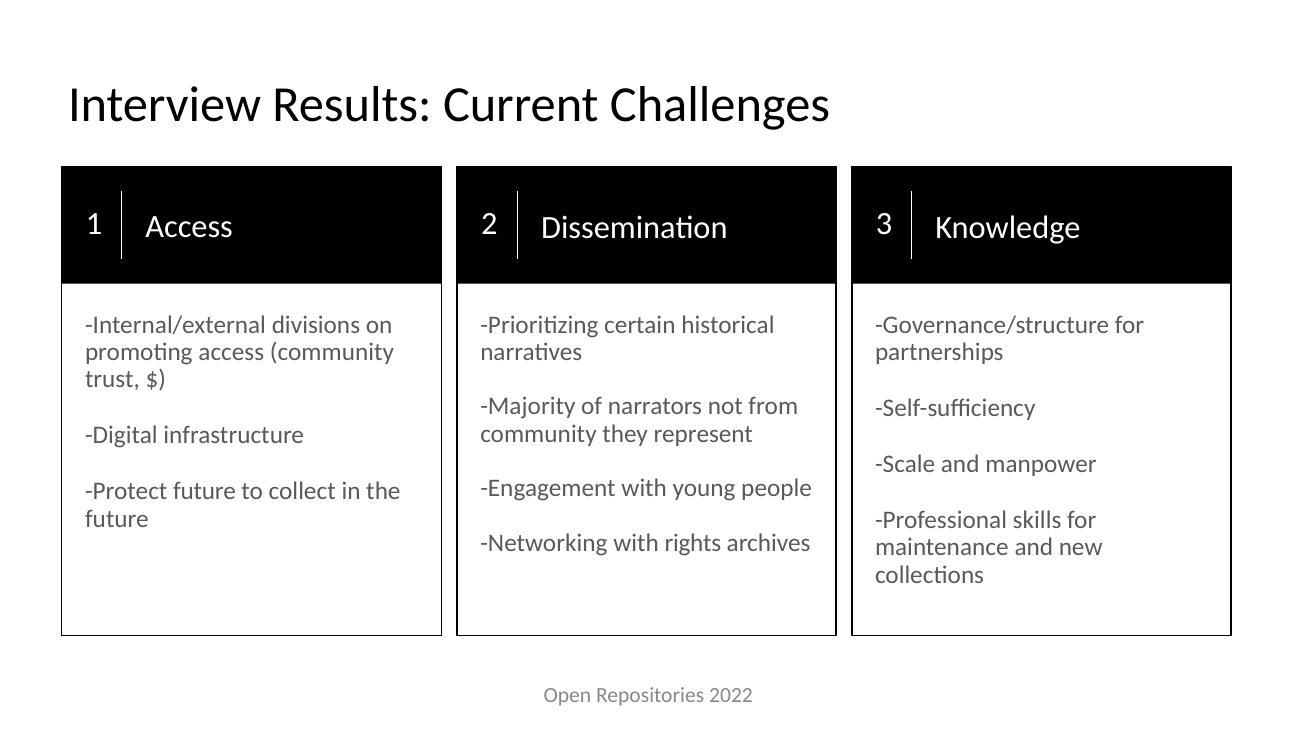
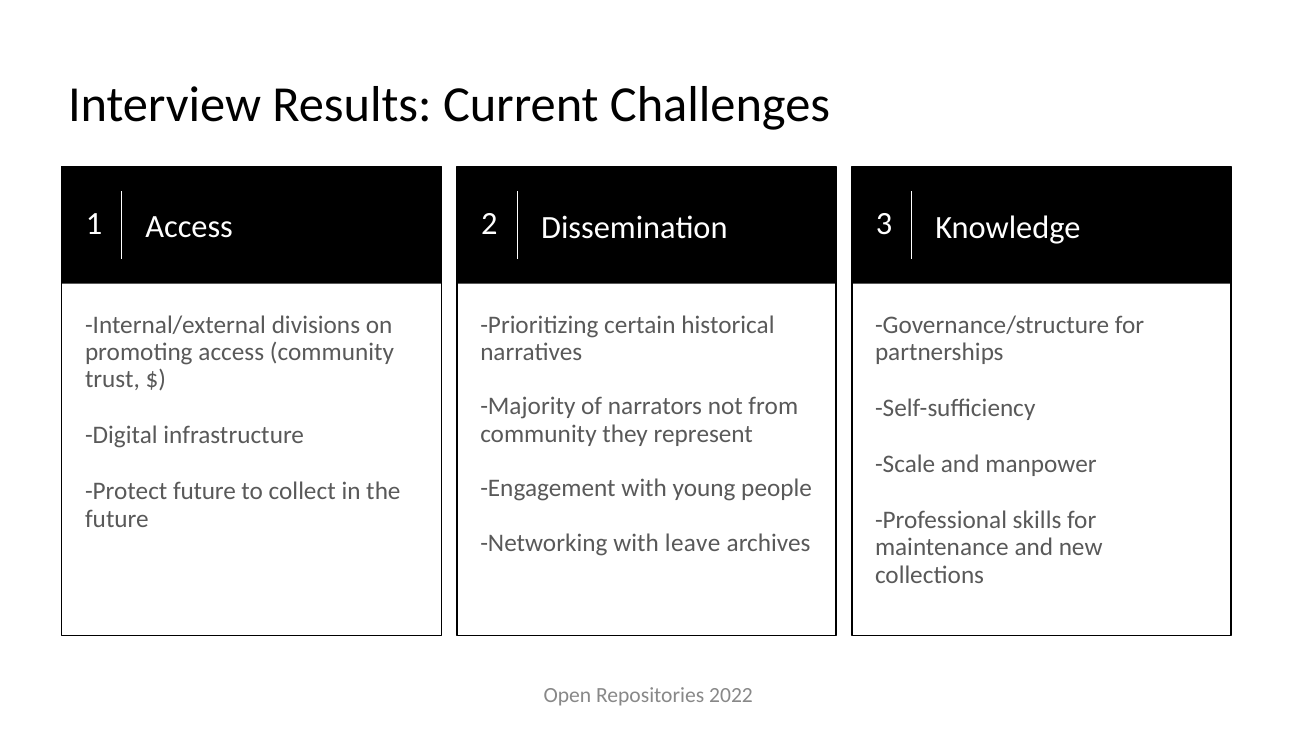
rights: rights -> leave (693, 542)
